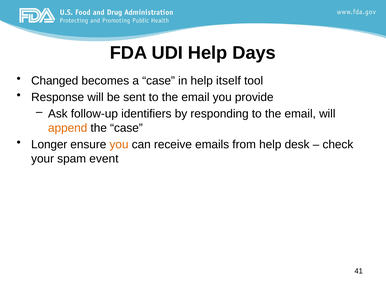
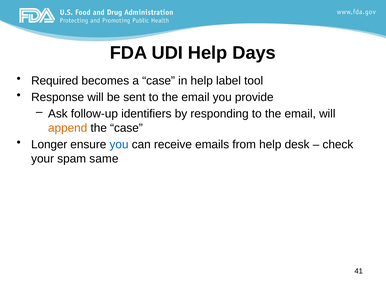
Changed: Changed -> Required (55, 81)
itself: itself -> label (228, 81)
you colour: orange -> blue (119, 144)
event: event -> same (104, 158)
